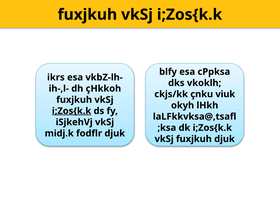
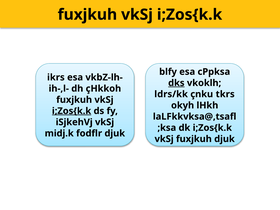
dks underline: none -> present (176, 83)
ckjs/kk: ckjs/kk -> ldrs/kk (171, 94)
viuk: viuk -> tkrs (225, 94)
